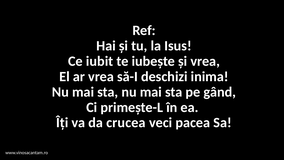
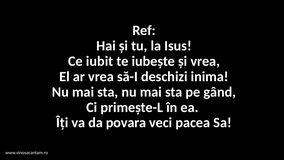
crucea: crucea -> povara (126, 122)
